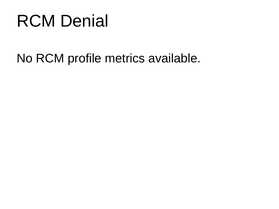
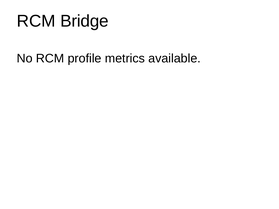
Denial: Denial -> Bridge (84, 21)
